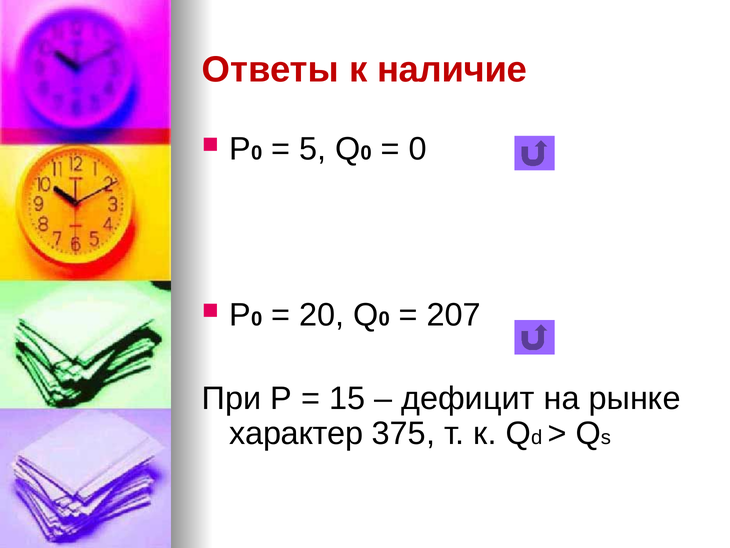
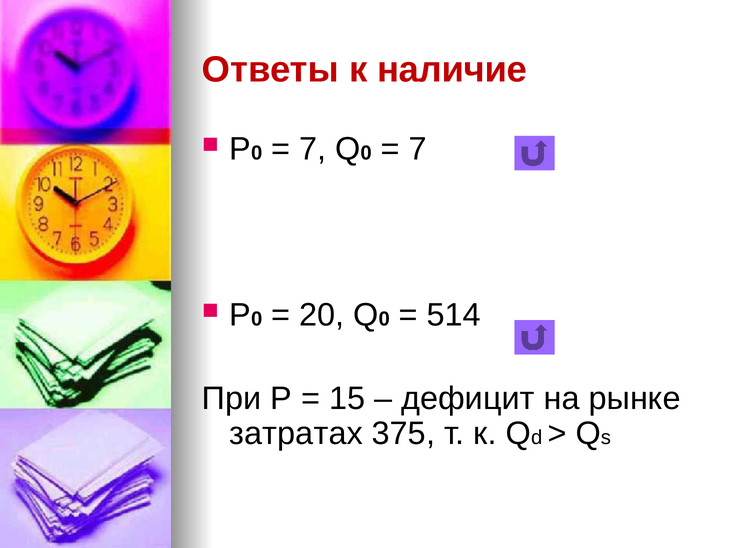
5: 5 -> 7 (313, 149)
0: 0 -> 7 (418, 149)
207: 207 -> 514 (454, 315)
характер: характер -> затратах (296, 433)
